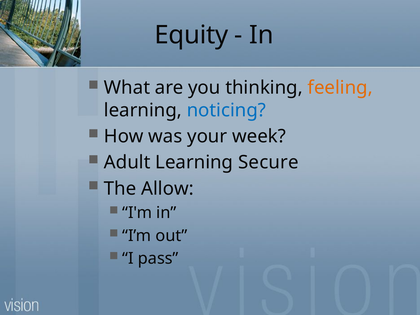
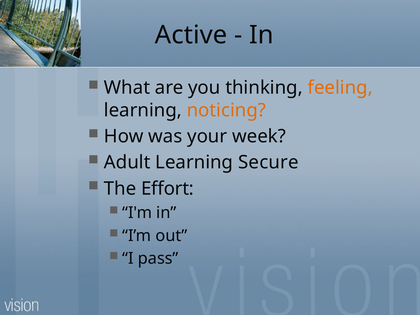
Equity: Equity -> Active (191, 35)
noticing colour: blue -> orange (226, 110)
Allow: Allow -> Effort (168, 189)
